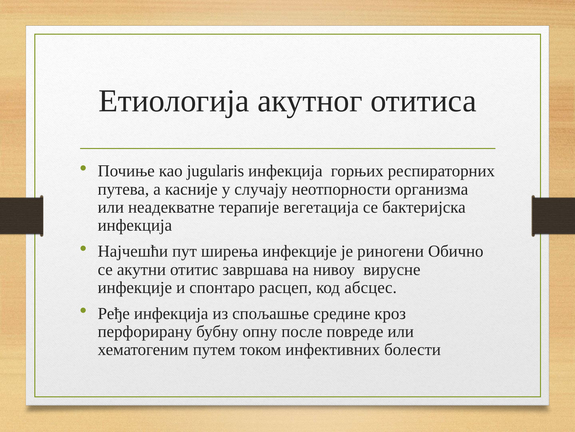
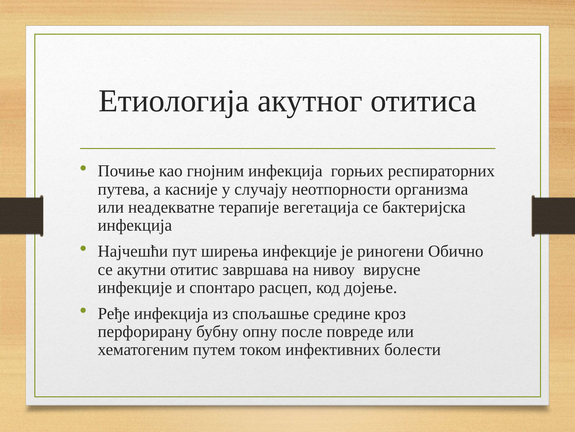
jugularis: jugularis -> гнојним (215, 171)
абсцес: абсцес -> дојење (371, 287)
